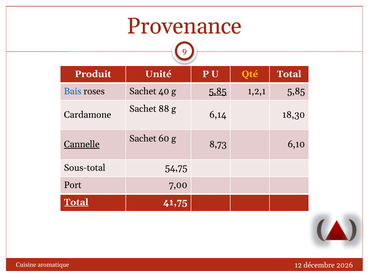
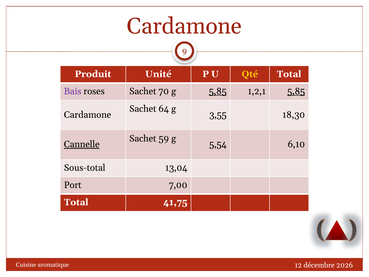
Provenance: Provenance -> Cardamone (184, 26)
Bais colour: blue -> purple (73, 91)
40: 40 -> 70 (164, 91)
5,85 underline: none -> present (296, 91)
88: 88 -> 64 (164, 109)
6,14: 6,14 -> 3,55 (218, 115)
60: 60 -> 59 (164, 138)
8,73: 8,73 -> 5,54 (218, 144)
54,75: 54,75 -> 13,04 (176, 168)
Total underline: present -> none (76, 202)
